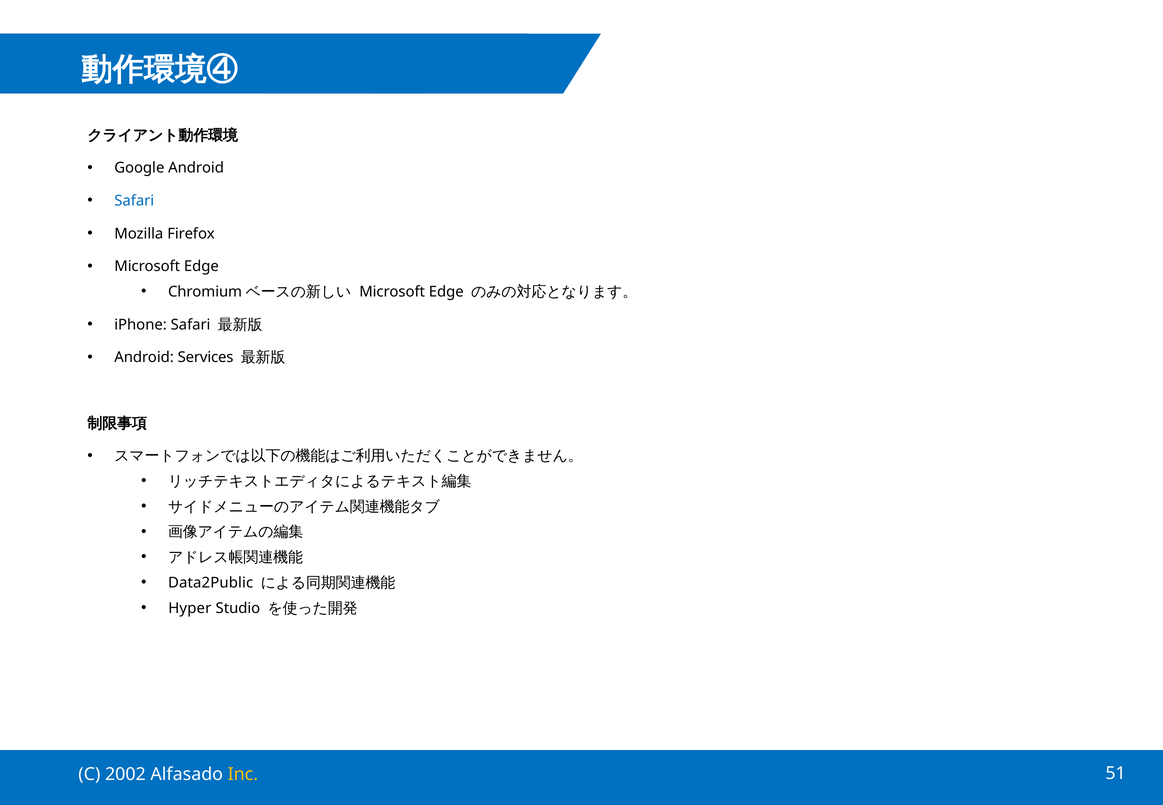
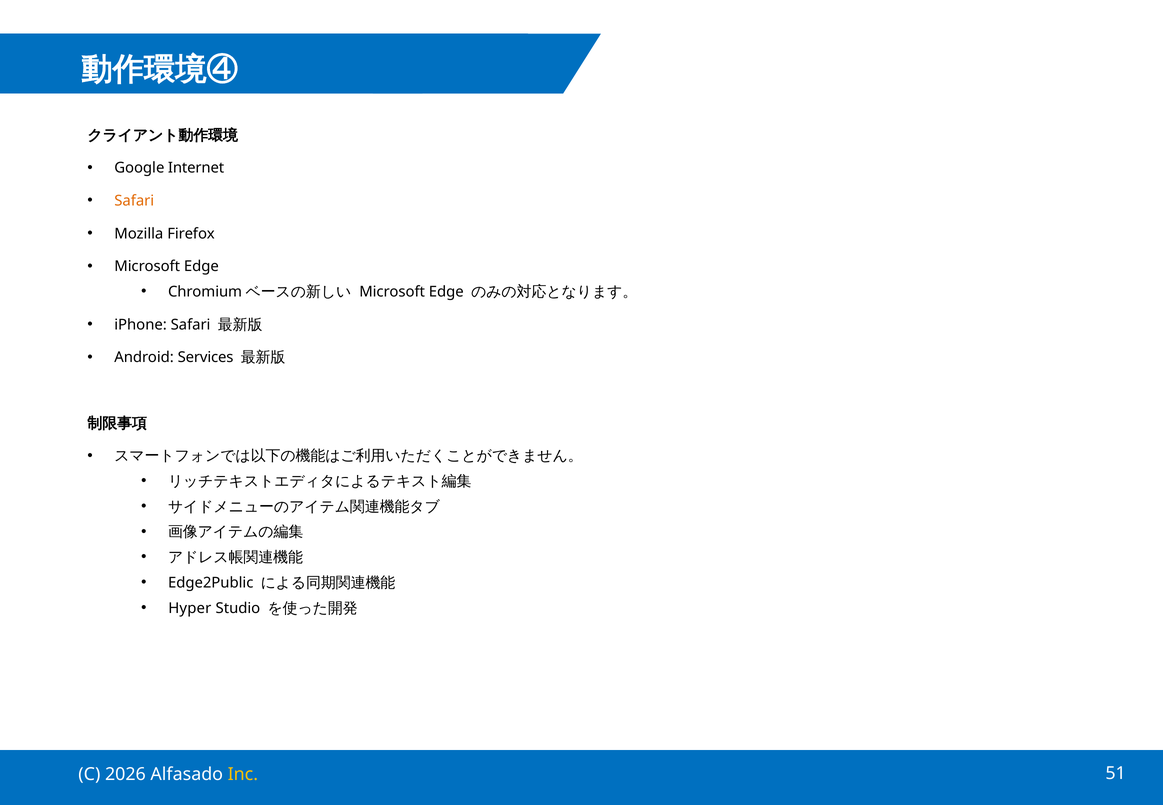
Google Android: Android -> Internet (196, 168)
Safari colour: blue -> orange (134, 201)
Data2Public: Data2Public -> Edge2Public (211, 583)
2002: 2002 -> 2026 (125, 775)
